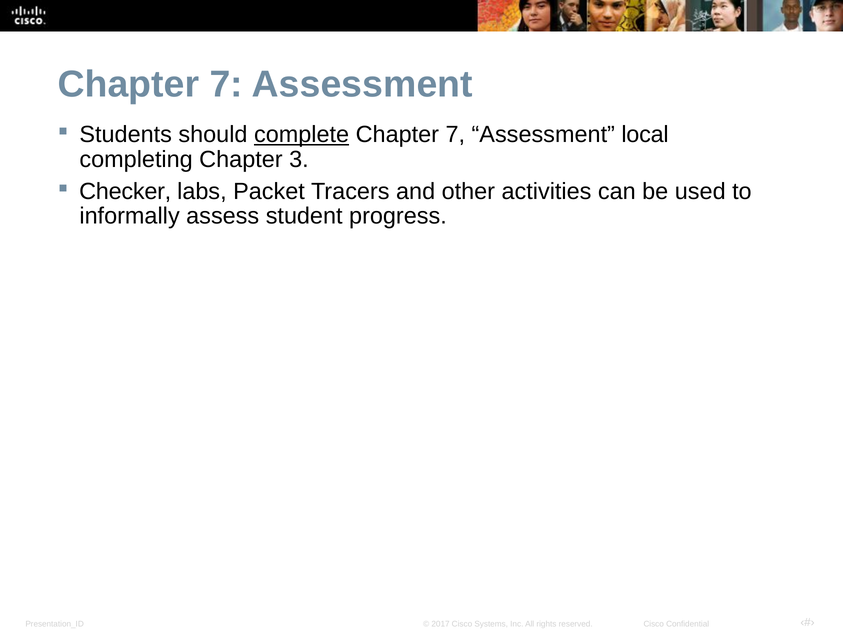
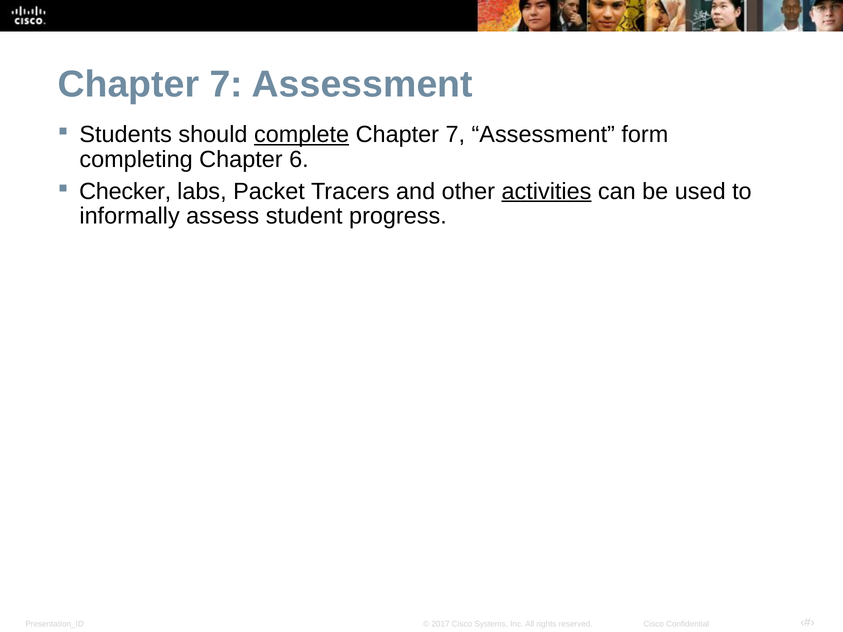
local: local -> form (645, 135)
3: 3 -> 6 (299, 160)
activities underline: none -> present (547, 191)
